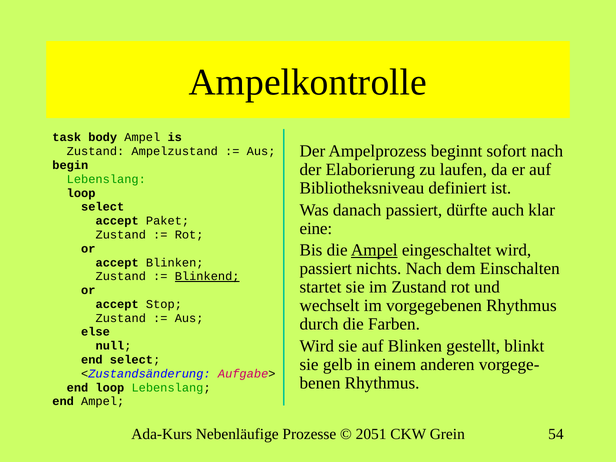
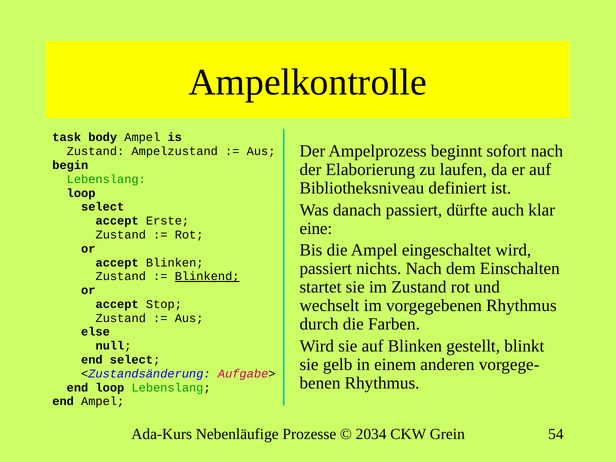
Paket: Paket -> Erste (168, 221)
Ampel underline: present -> none (374, 250)
2051: 2051 -> 2034 (371, 434)
